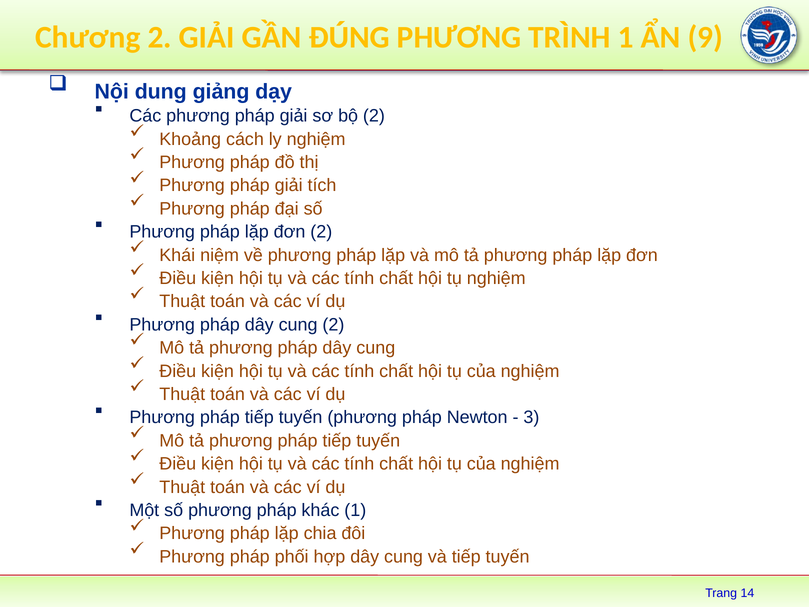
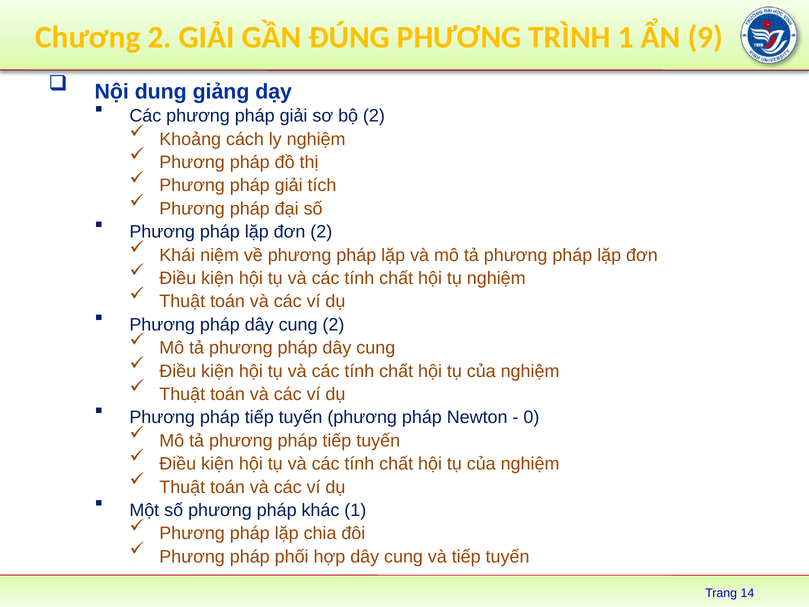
3: 3 -> 0 (531, 417)
